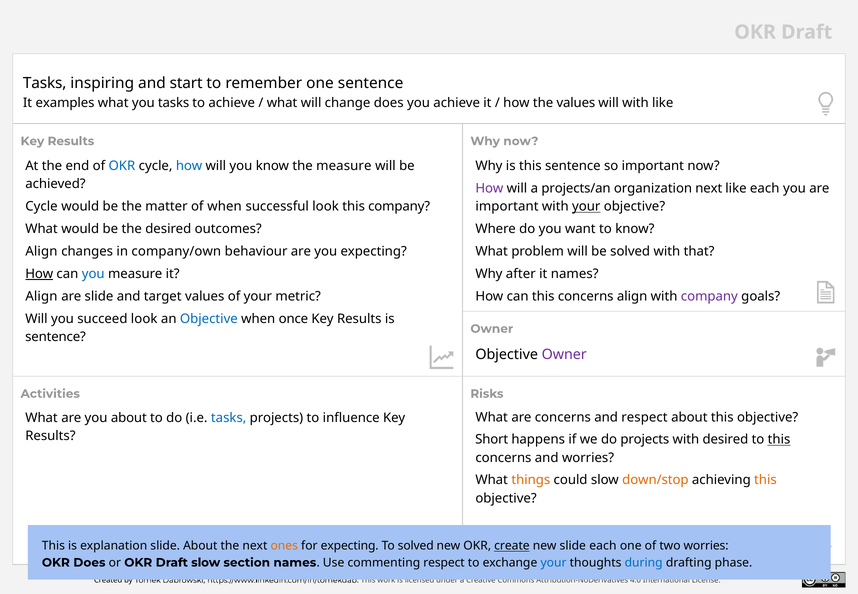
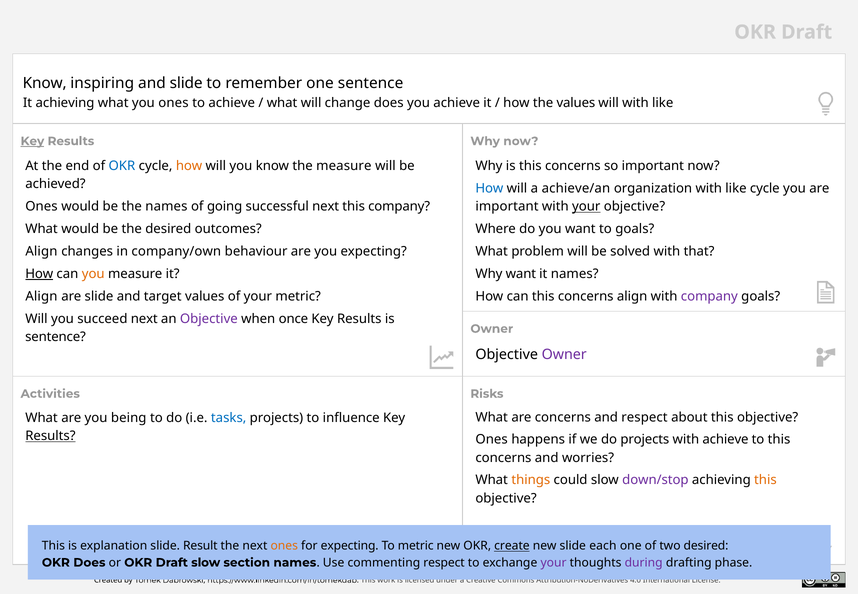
Tasks: Tasks -> Know (45, 83)
and start: start -> slide (186, 83)
It examples: examples -> achieving (65, 103)
you tasks: tasks -> ones (173, 103)
Key underline: none -> present (32, 141)
how colour: blue -> orange (189, 166)
is this sentence: sentence -> concerns (573, 166)
How colour: purple -> blue (489, 189)
projects/an: projects/an -> achieve/an (576, 189)
organization next: next -> with (709, 189)
like each: each -> cycle (765, 189)
Cycle: Cycle -> Ones (41, 207)
the matter: matter -> names (166, 207)
of when: when -> going (225, 207)
successful look: look -> next (326, 207)
to know: know -> goals (635, 229)
you colour: blue -> orange (93, 274)
Why after: after -> want (521, 274)
succeed look: look -> next (144, 319)
Objective colour: blue -> purple (209, 319)
you about: about -> being (129, 418)
Results underline: none -> present (50, 436)
Short: Short -> Ones (492, 440)
with desired: desired -> achieve (725, 440)
this underline: present -> none (779, 440)
down/stop colour: orange -> purple (655, 480)
slide About: About -> Result (200, 546)
To solved: solved -> metric (416, 546)
two worries: worries -> desired (706, 546)
your colour: blue -> purple (554, 563)
during colour: blue -> purple (644, 563)
